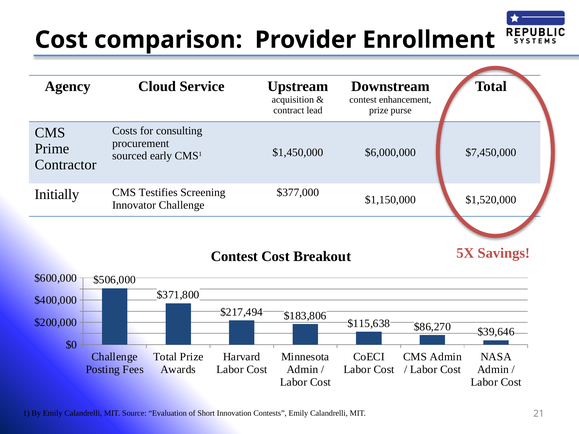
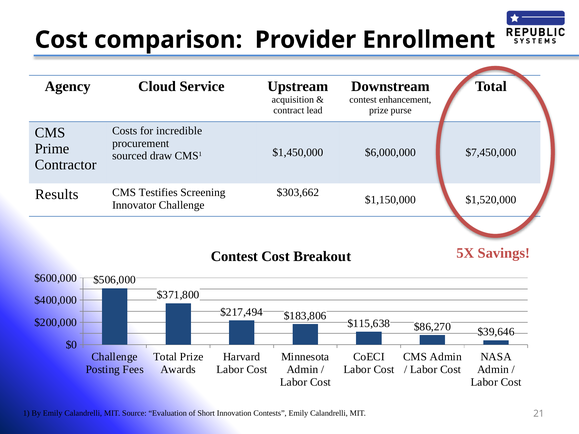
consulting: consulting -> incredible (179, 131)
early: early -> draw (161, 156)
$377,000: $377,000 -> $303,662 (298, 193)
Initially: Initially -> Results (57, 195)
